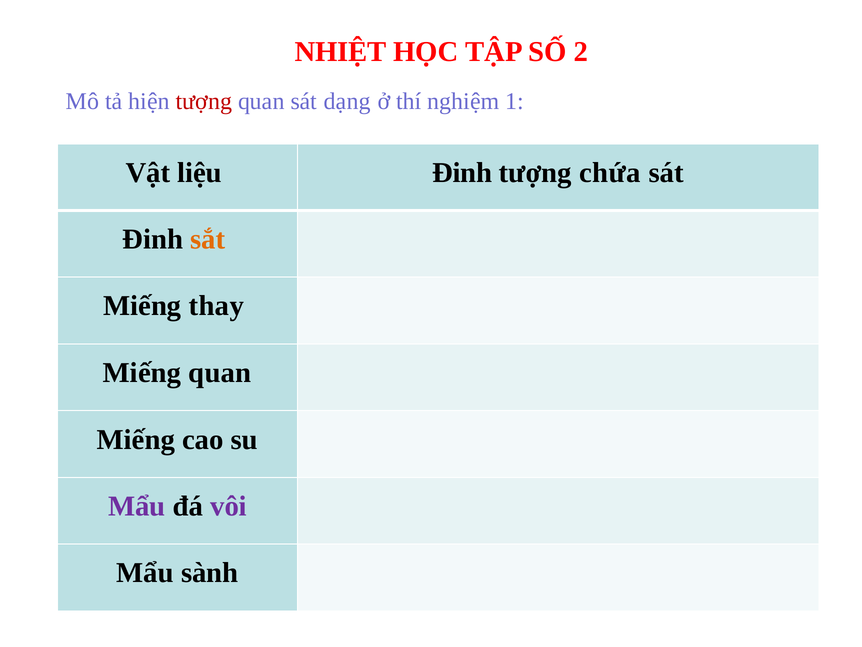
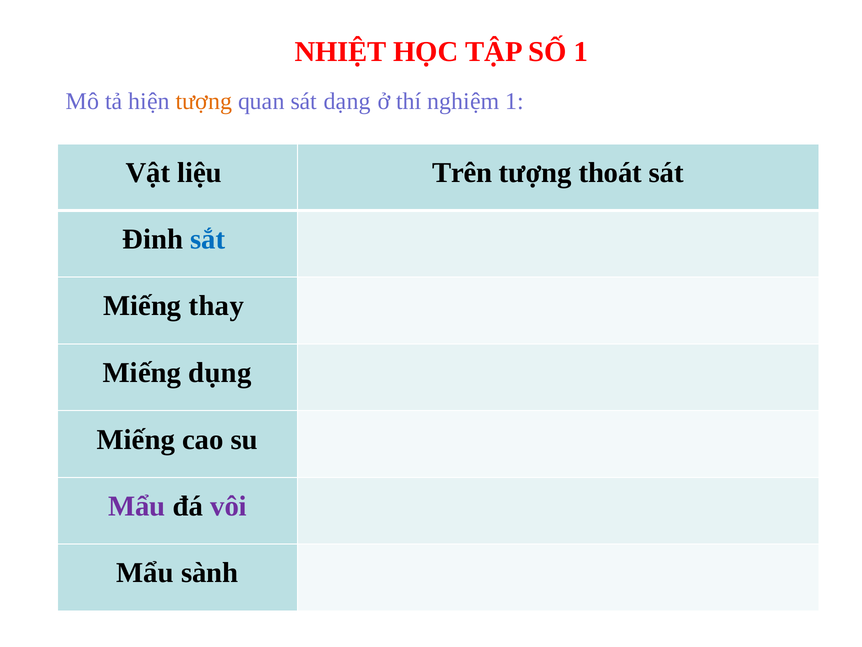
SỐ 2: 2 -> 1 (581, 51)
tượng colour: red -> orange (204, 101)
liệu Đinh: Đinh -> Trên (462, 172)
chứa: chứa -> thoát (610, 172)
sắt colour: orange -> blue (208, 239)
Miếng quan: quan -> dụng (220, 372)
